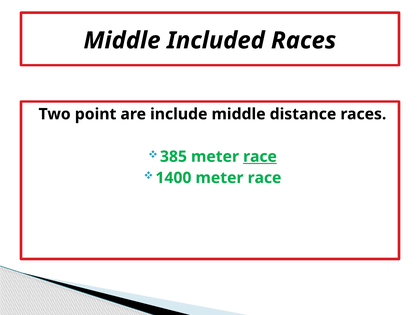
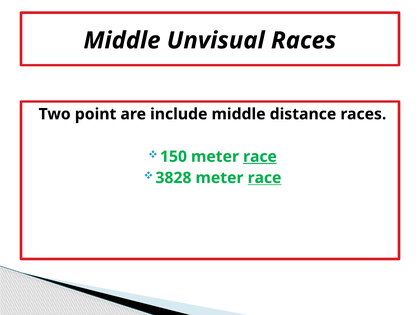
Included: Included -> Unvisual (216, 41)
385: 385 -> 150 (173, 157)
1400: 1400 -> 3828 (173, 178)
race underline: none -> present (264, 178)
